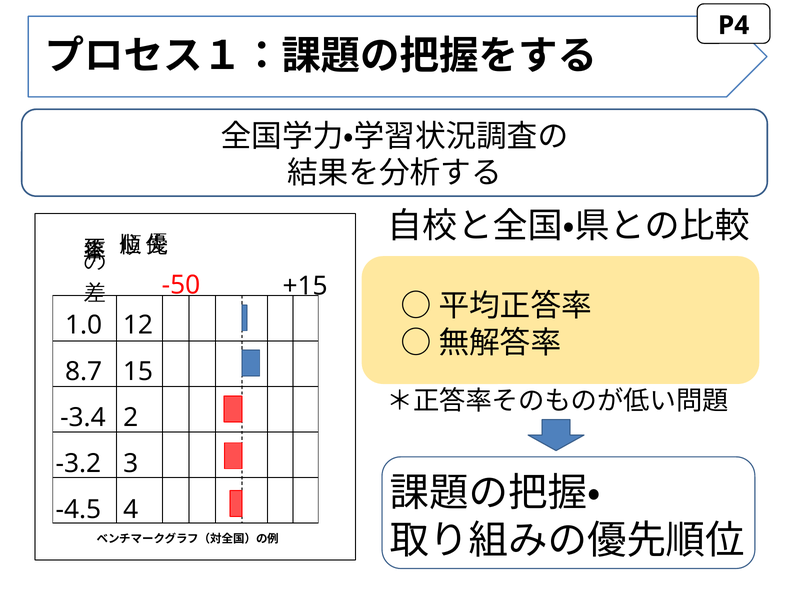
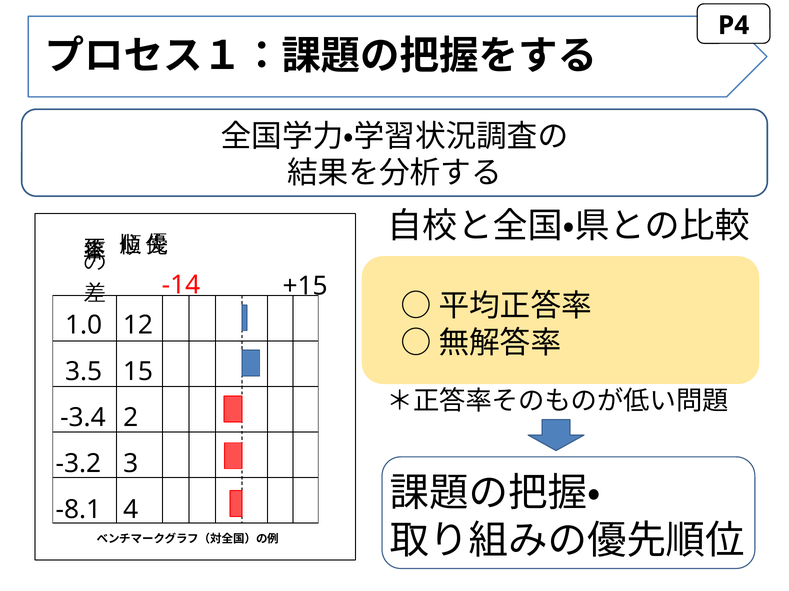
-50: -50 -> -14 (181, 285)
8.7: 8.7 -> 3.5 (84, 372)
-4.5: -4.5 -> -8.1 (78, 510)
